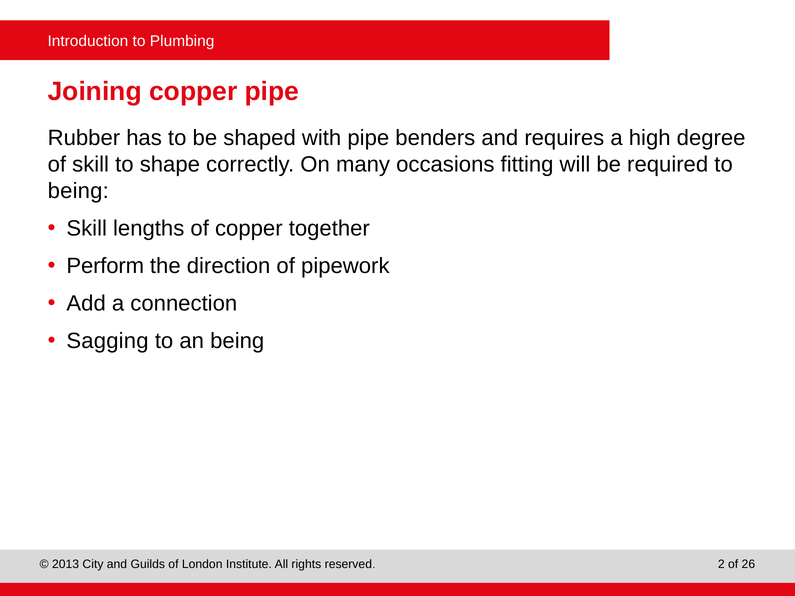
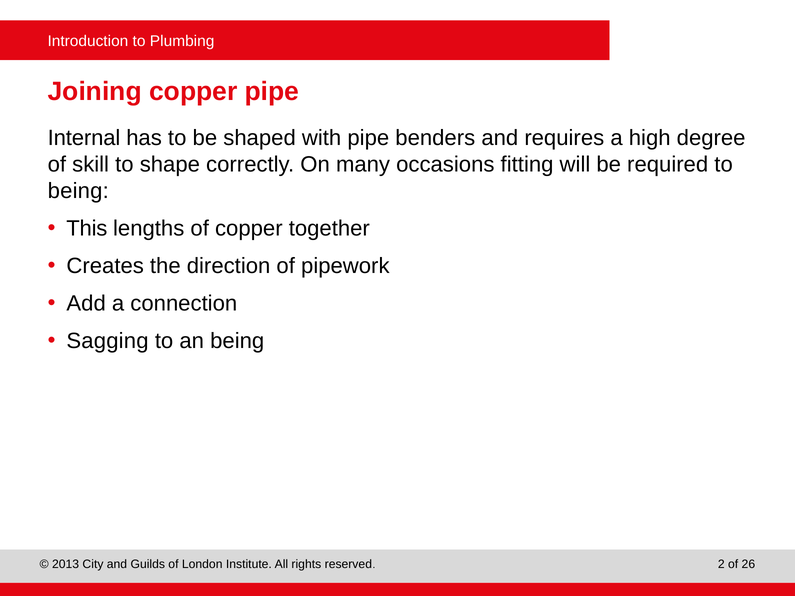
Rubber: Rubber -> Internal (84, 138)
Skill: Skill -> This (87, 229)
Perform: Perform -> Creates (105, 266)
